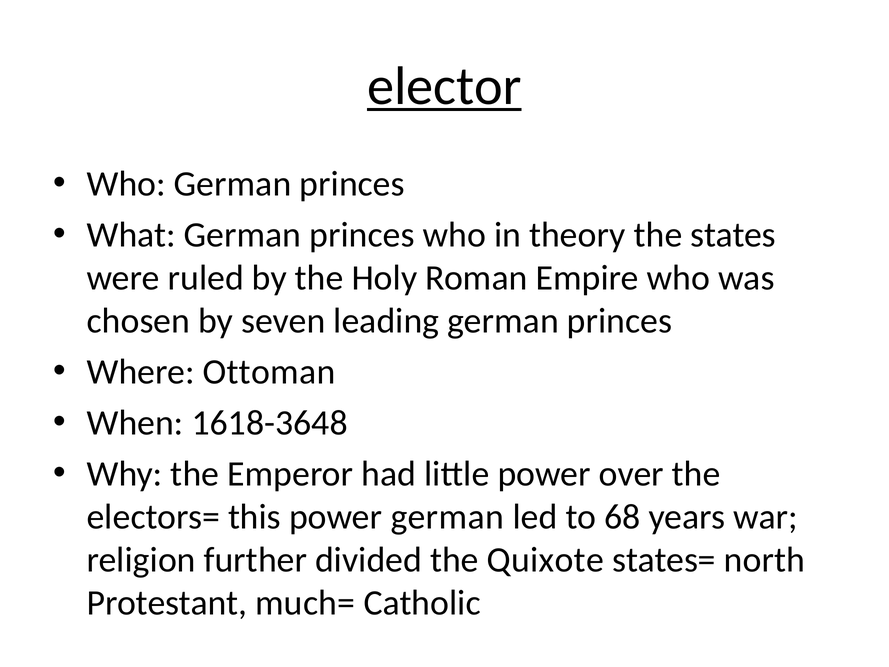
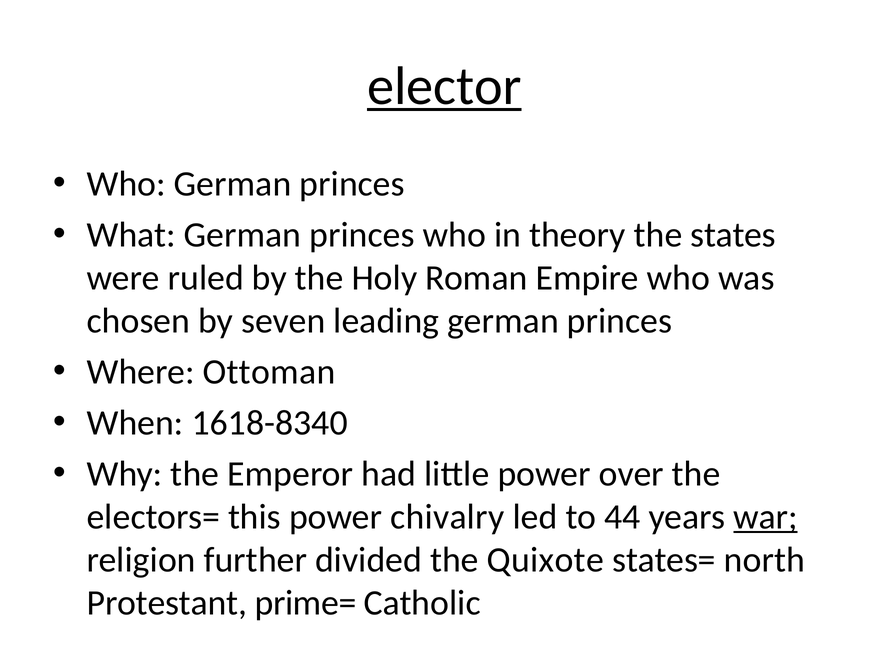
1618-3648: 1618-3648 -> 1618-8340 (270, 423)
power german: german -> chivalry (447, 517)
68: 68 -> 44 (622, 517)
war underline: none -> present (766, 517)
much=: much= -> prime= (306, 602)
